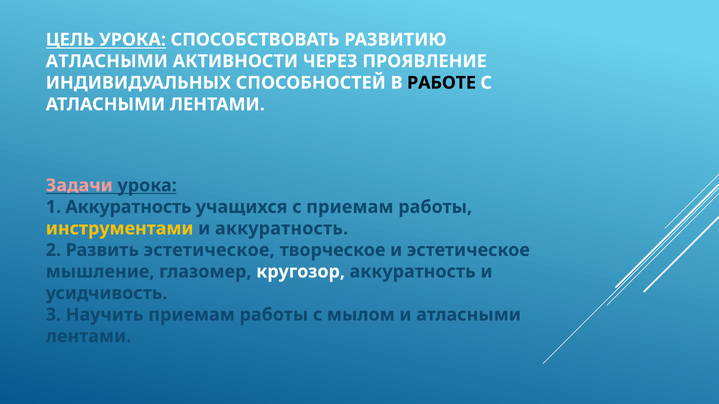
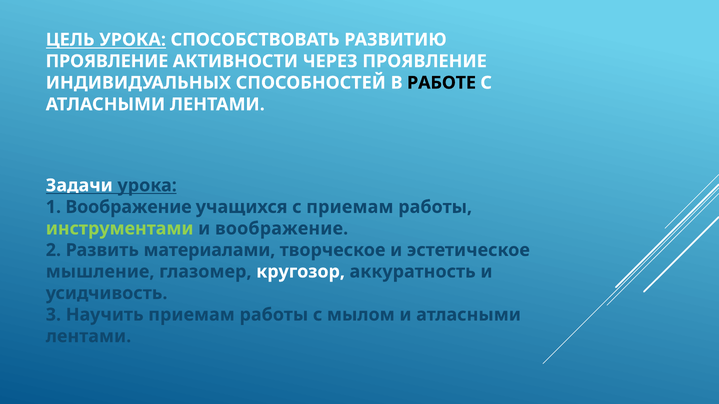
АТЛАСНЫМИ: АТЛАСНЫМИ -> ПРОЯВЛЕНИЕ (107, 61)
Задачи colour: pink -> white (79, 186)
1 Аккуратность: Аккуратность -> Воображение (128, 207)
инструментами colour: yellow -> light green (120, 229)
и аккуратность: аккуратность -> воображение (282, 229)
Развить эстетическое: эстетическое -> материалами (209, 250)
